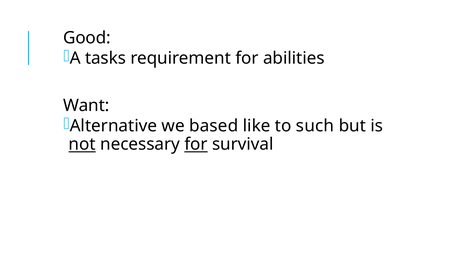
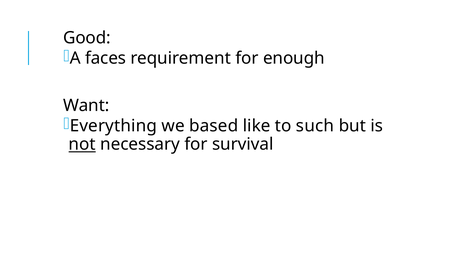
tasks: tasks -> faces (106, 58)
abilities: abilities -> enough (294, 58)
Alternative: Alternative -> Everything (113, 126)
for underline: present -> none (196, 145)
